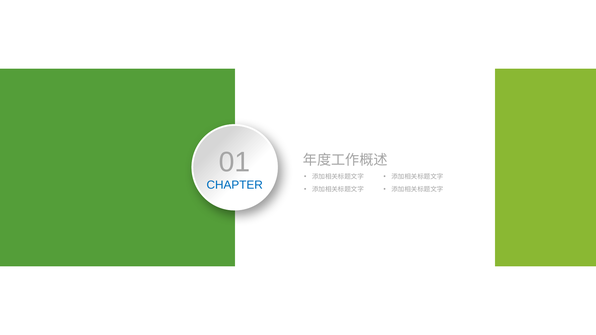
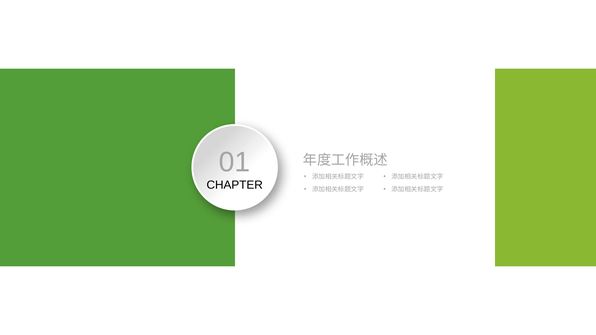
CHAPTER colour: blue -> black (235, 185)
